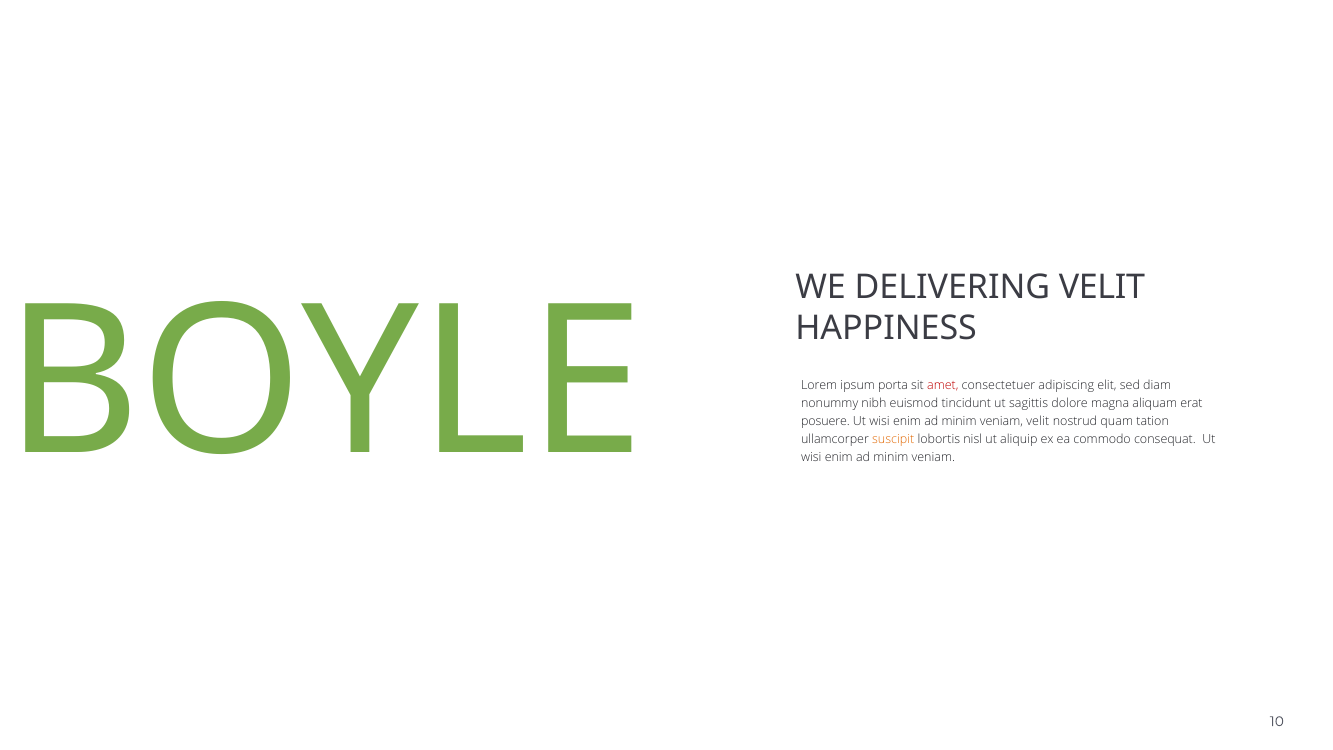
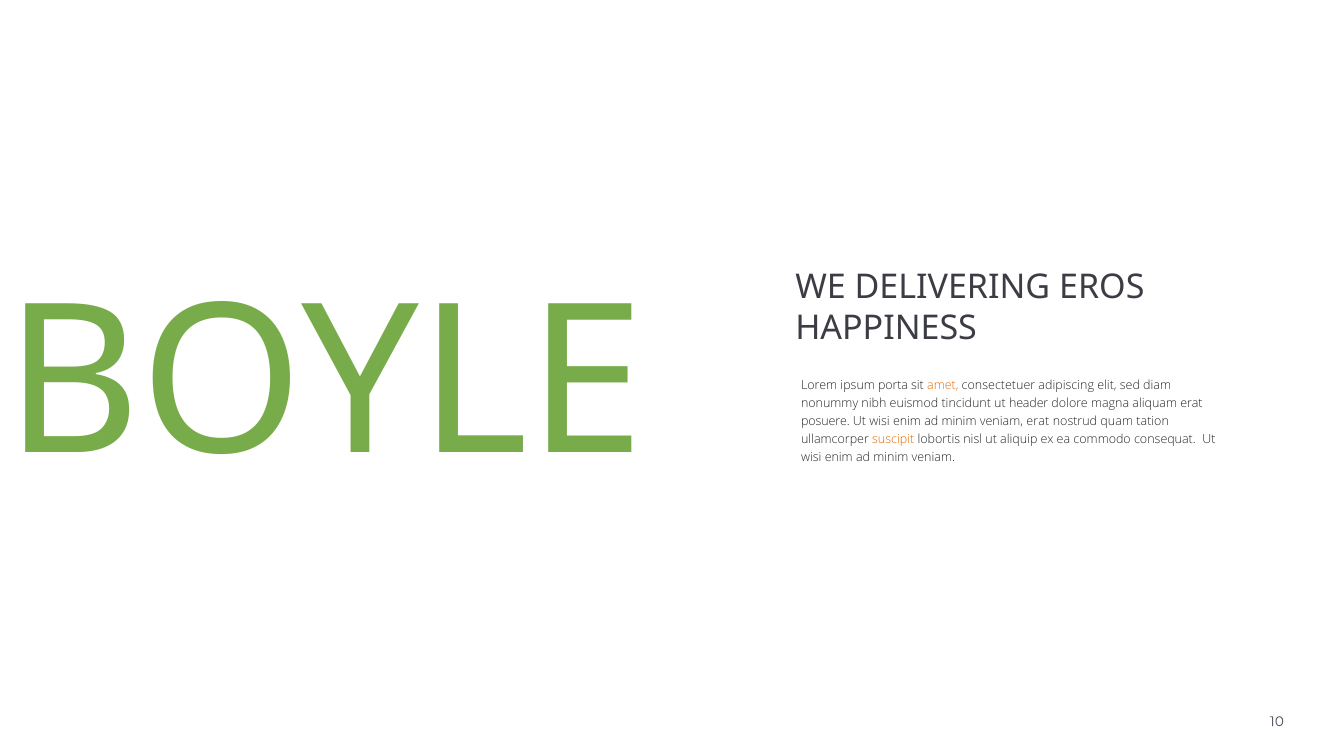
DELIVERING VELIT: VELIT -> EROS (1102, 288)
amet colour: red -> orange (943, 385)
sagittis: sagittis -> header (1029, 403)
veniam velit: velit -> erat (1038, 421)
